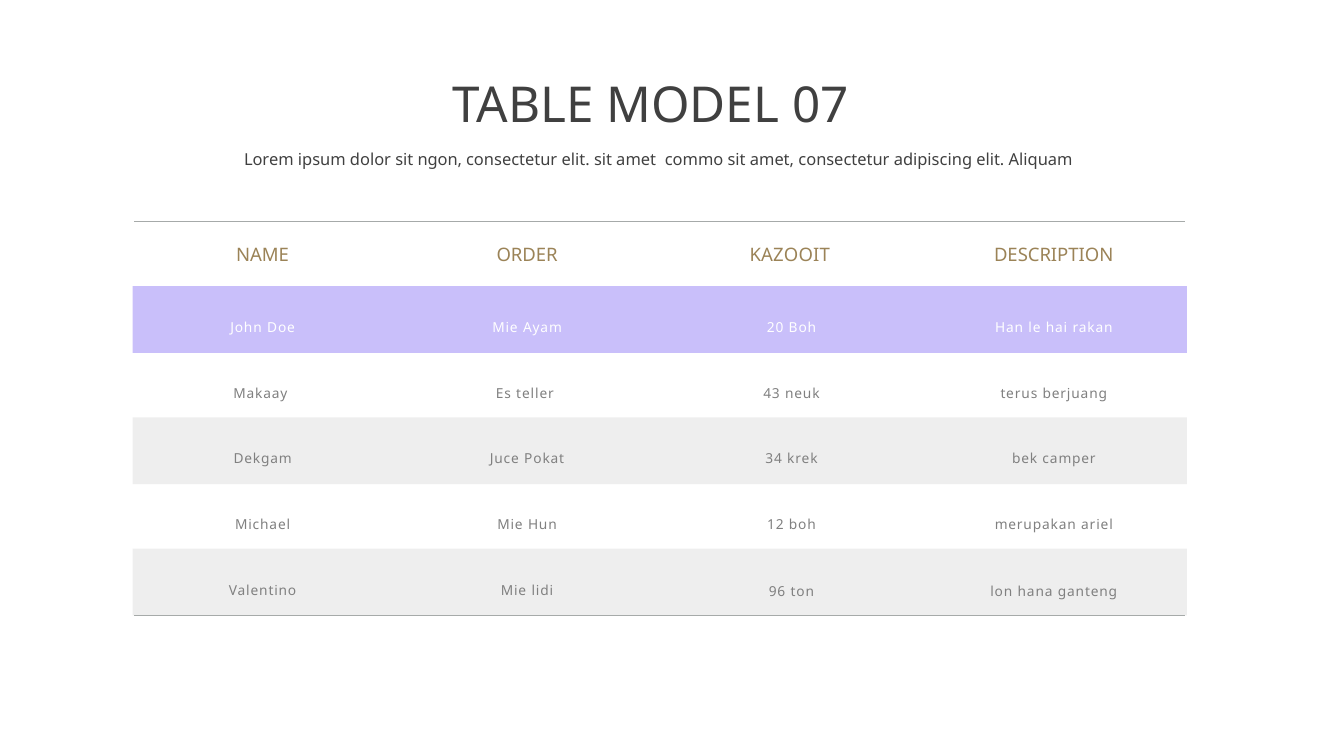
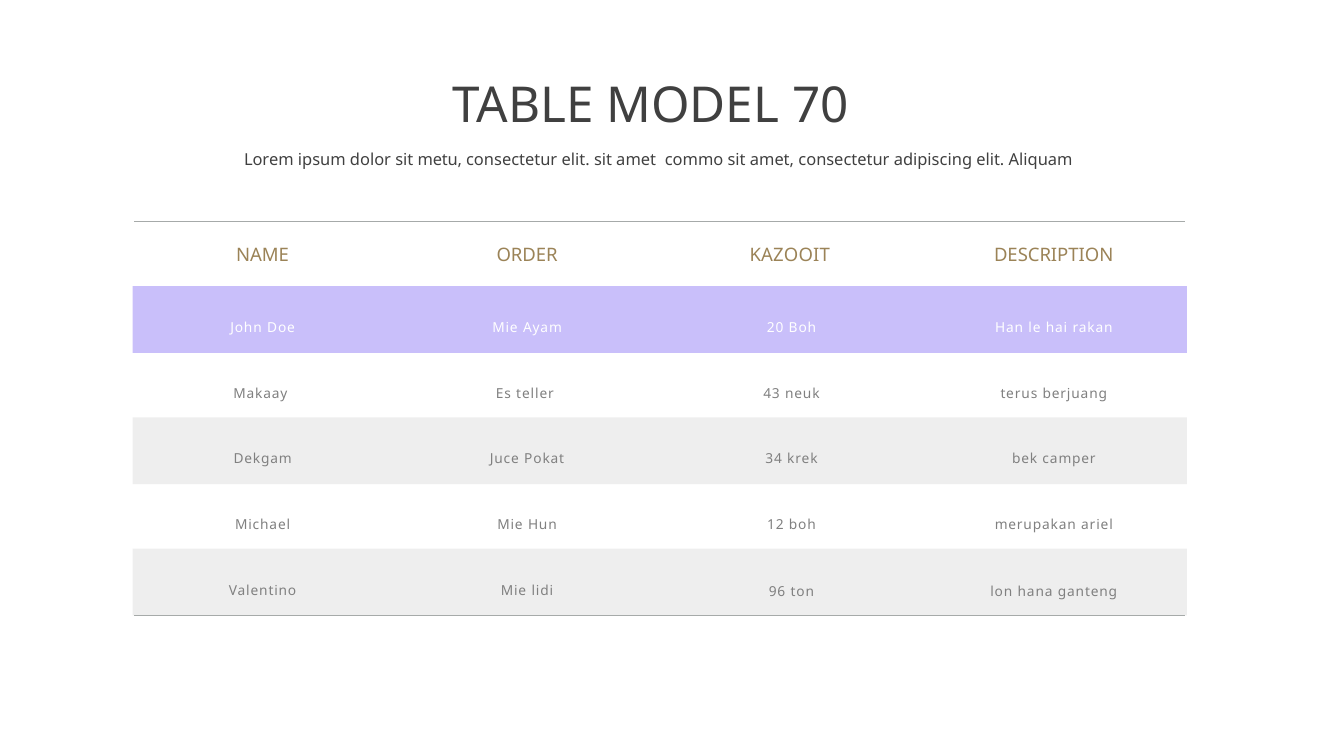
07: 07 -> 70 (820, 107)
ngon: ngon -> metu (440, 159)
